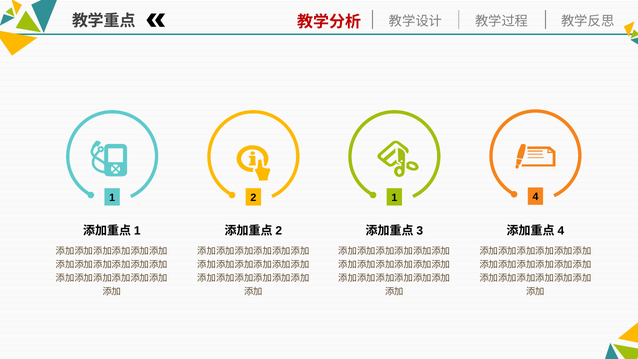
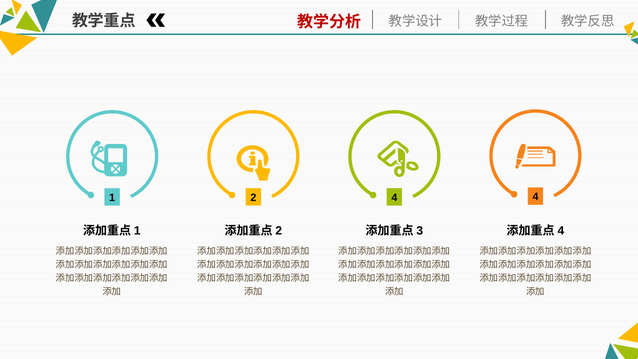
2 1: 1 -> 4 (394, 198)
